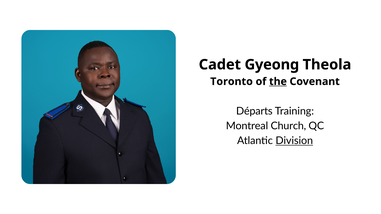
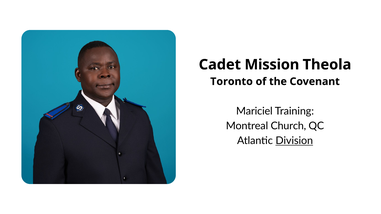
Gyeong: Gyeong -> Mission (272, 65)
the underline: present -> none (278, 82)
Départs: Départs -> Mariciel (254, 111)
